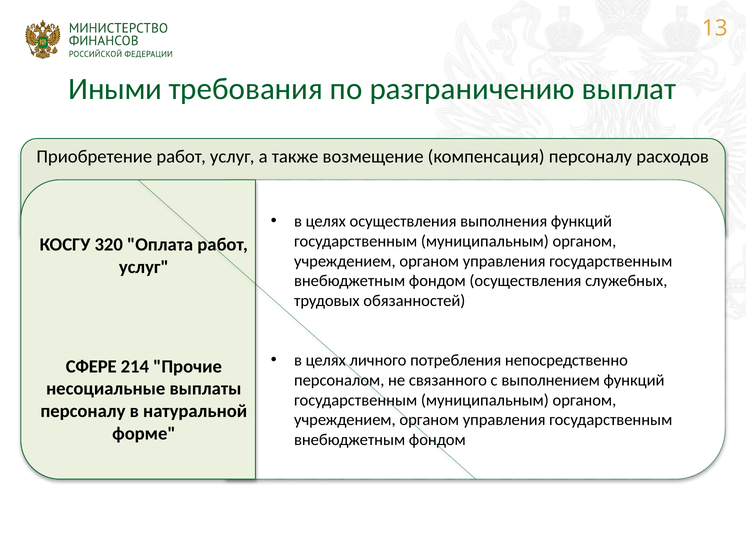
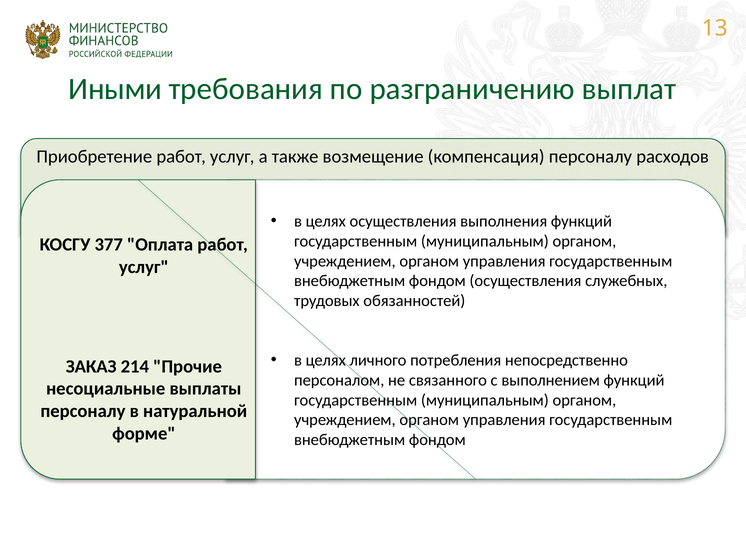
320: 320 -> 377 (109, 245)
СФЕРЕ: СФЕРЕ -> ЗАКАЗ (91, 367)
